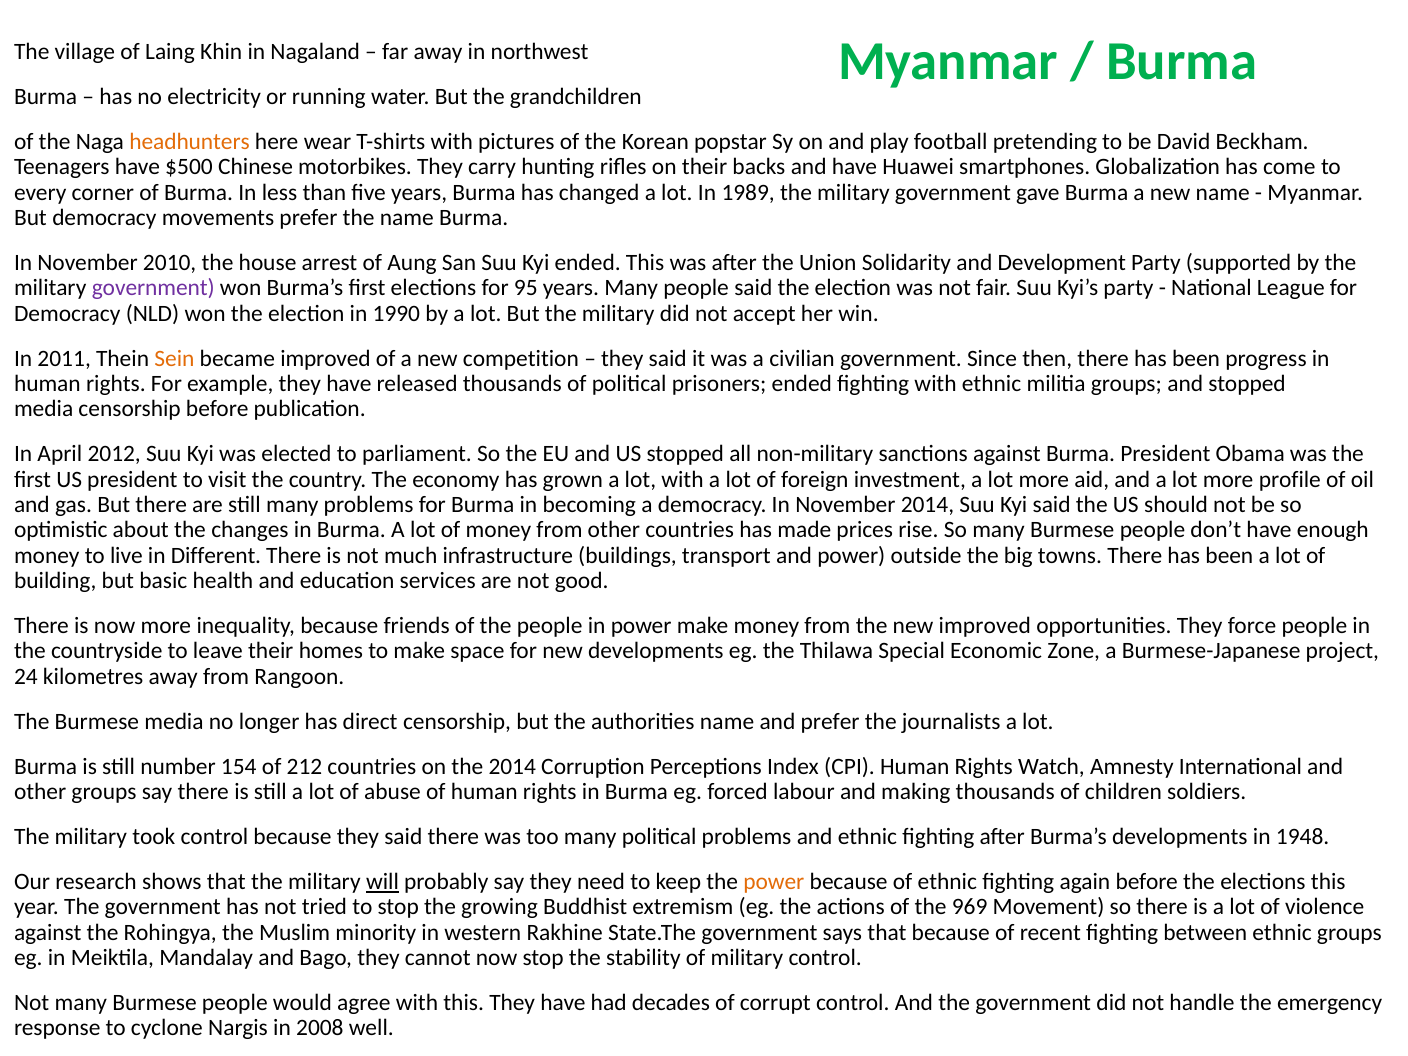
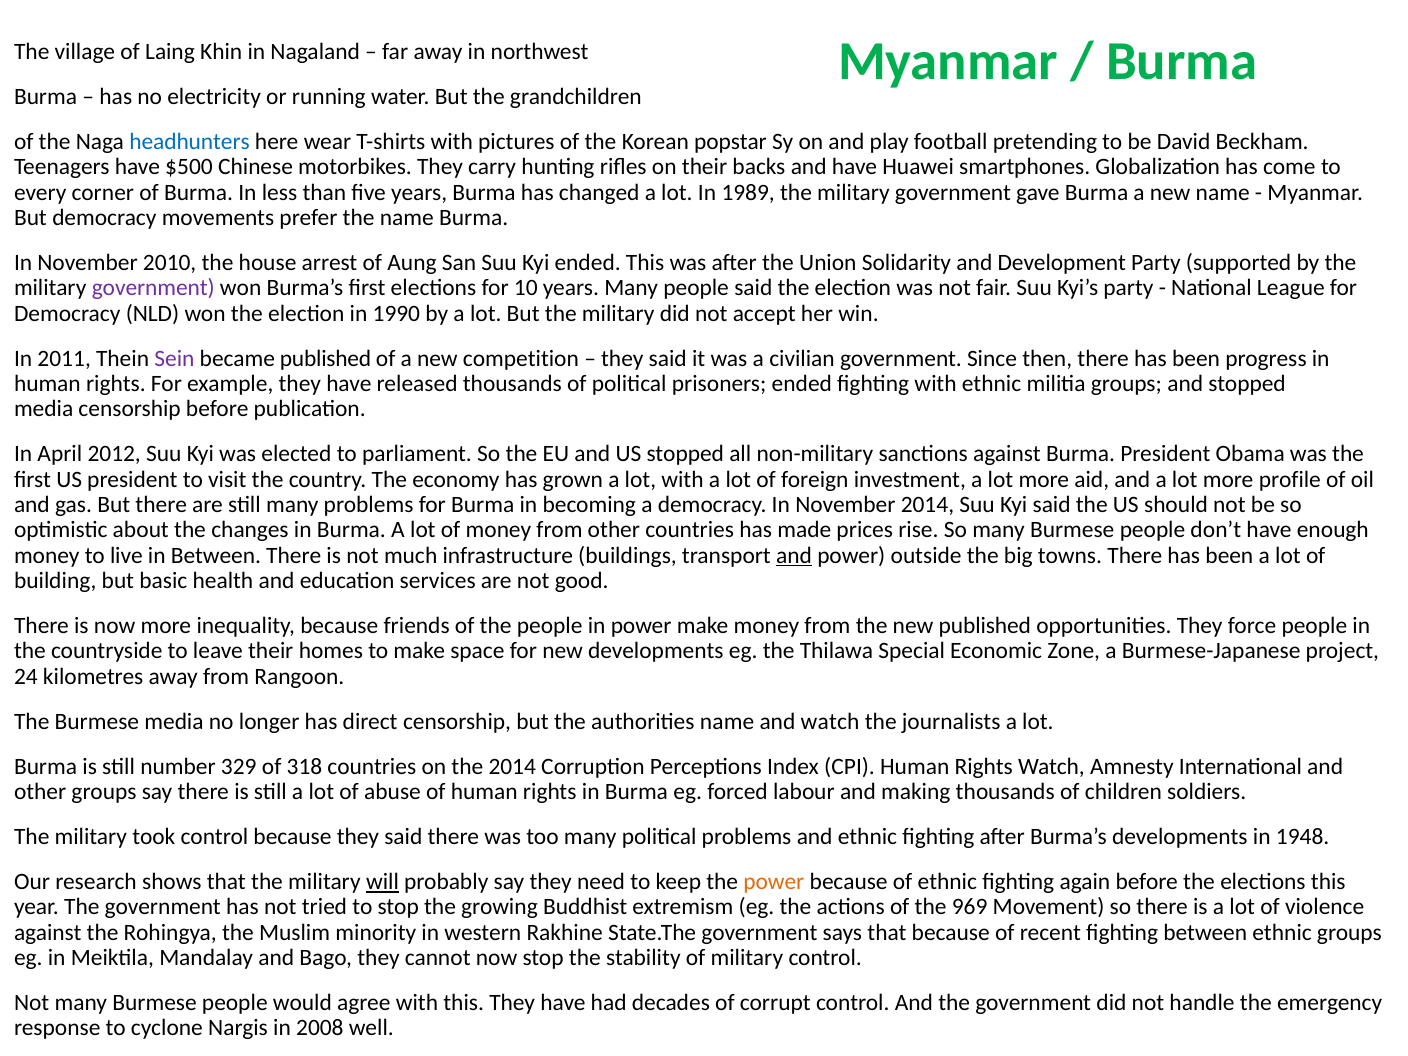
headhunters colour: orange -> blue (190, 142)
95: 95 -> 10 (526, 288)
Sein colour: orange -> purple (174, 359)
became improved: improved -> published (326, 359)
in Different: Different -> Between (216, 556)
and underline: none -> present (794, 556)
new improved: improved -> published (985, 626)
and prefer: prefer -> watch (830, 722)
154: 154 -> 329 (239, 767)
212: 212 -> 318 (304, 767)
